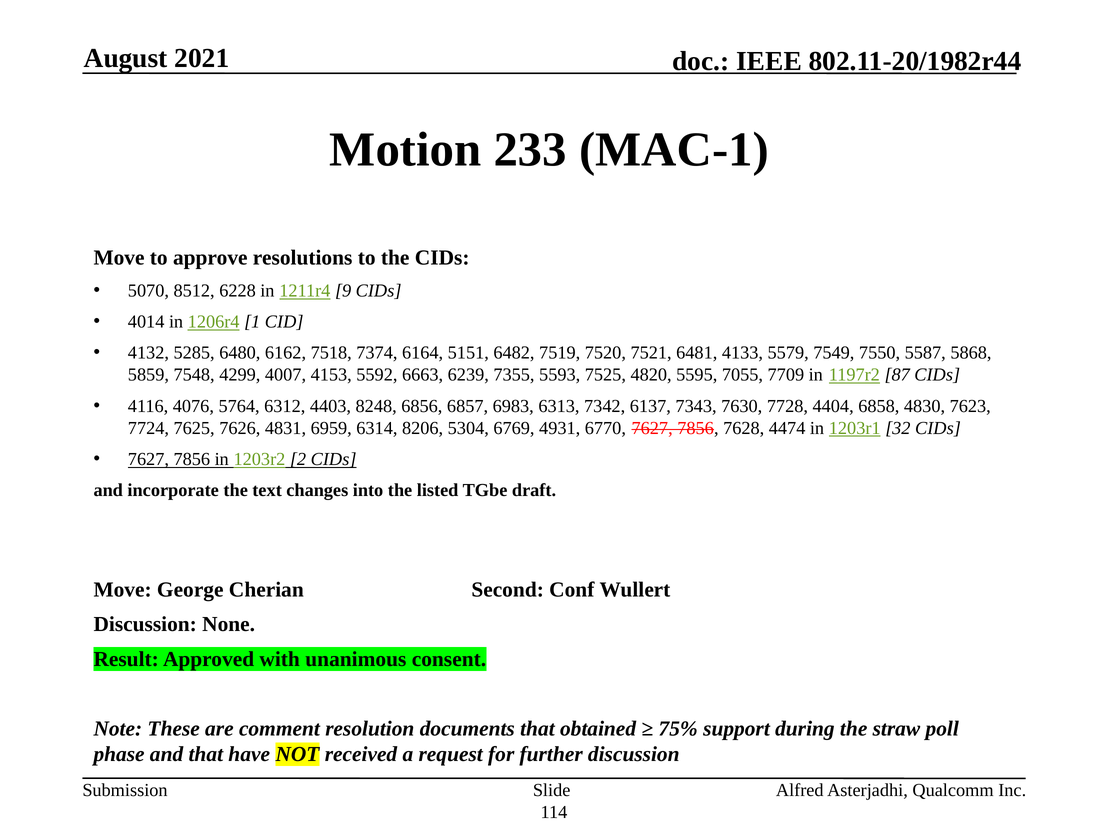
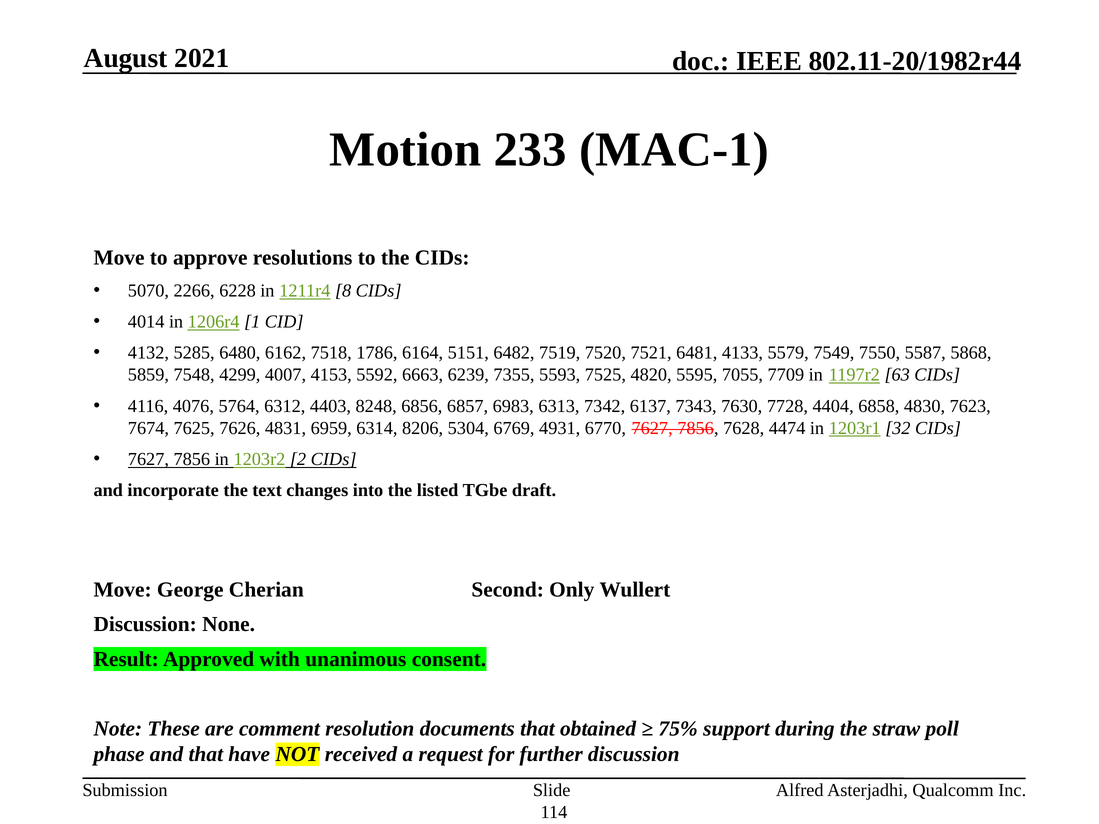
8512: 8512 -> 2266 (194, 291)
9: 9 -> 8 (343, 291)
7374: 7374 -> 1786 (377, 353)
87: 87 -> 63 (897, 375)
7724: 7724 -> 7674 (148, 428)
Conf: Conf -> Only (572, 590)
